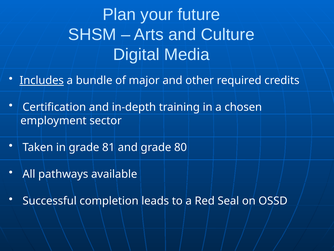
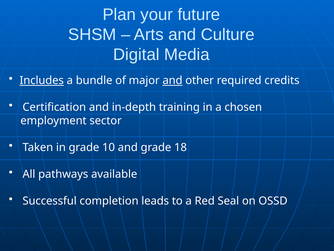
and underline: none -> present (172, 80)
81: 81 -> 10 (109, 147)
80: 80 -> 18 (181, 147)
